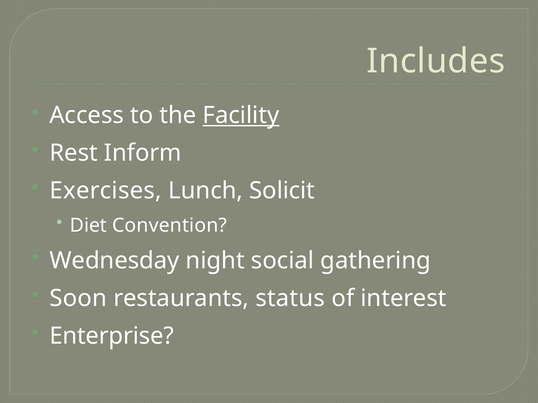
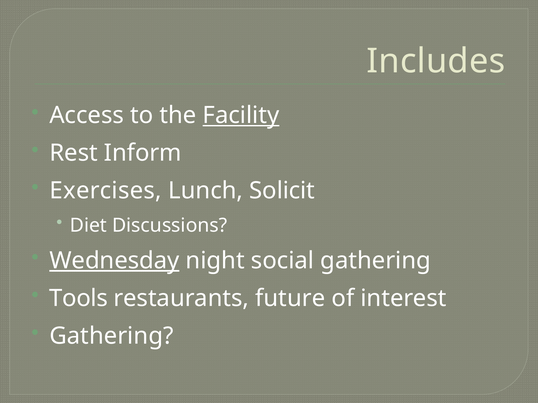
Convention: Convention -> Discussions (170, 226)
Wednesday underline: none -> present (114, 261)
Soon: Soon -> Tools (79, 299)
status: status -> future (290, 299)
Enterprise: Enterprise -> Gathering (111, 336)
